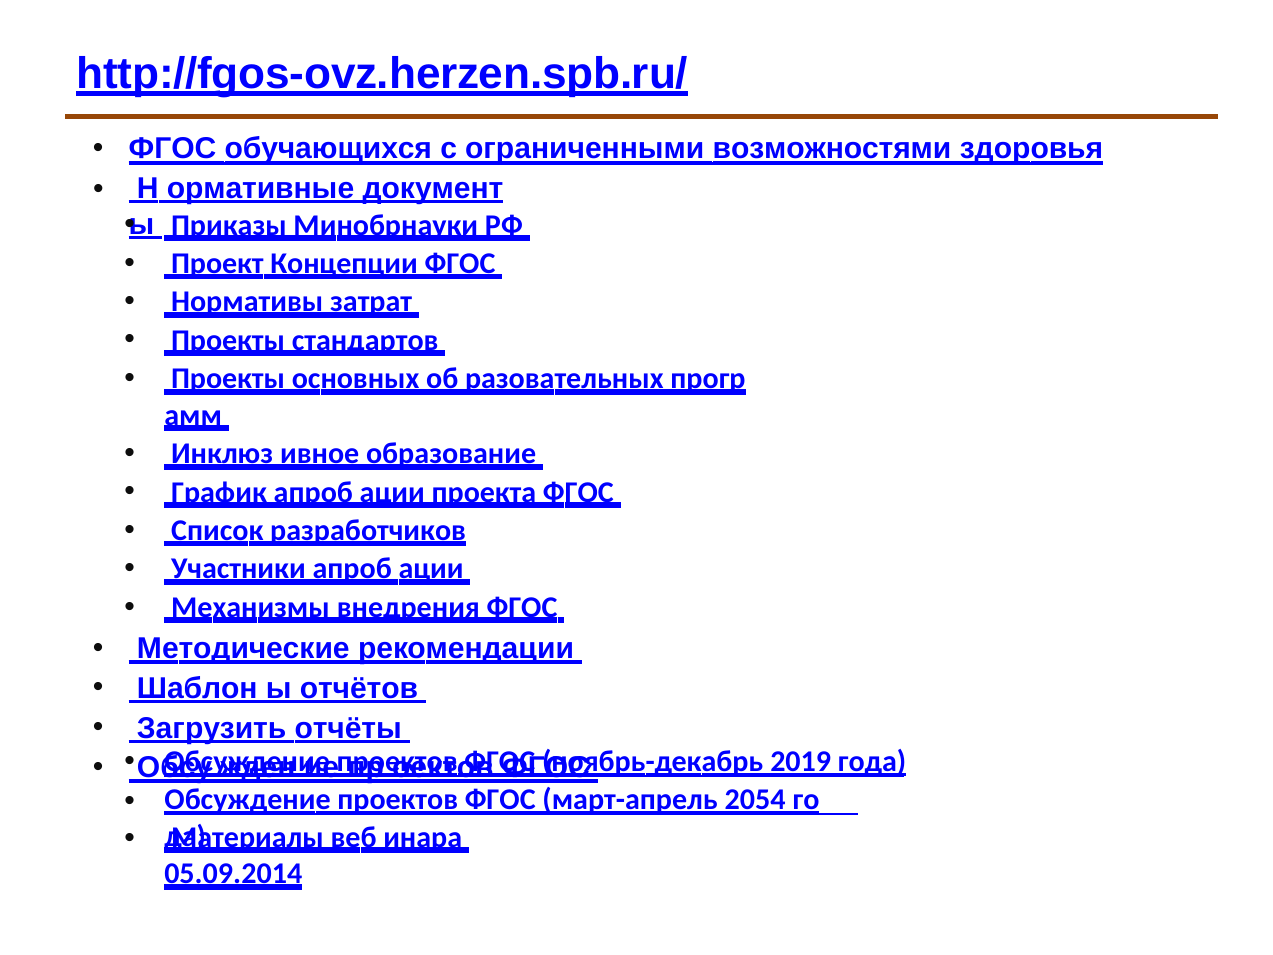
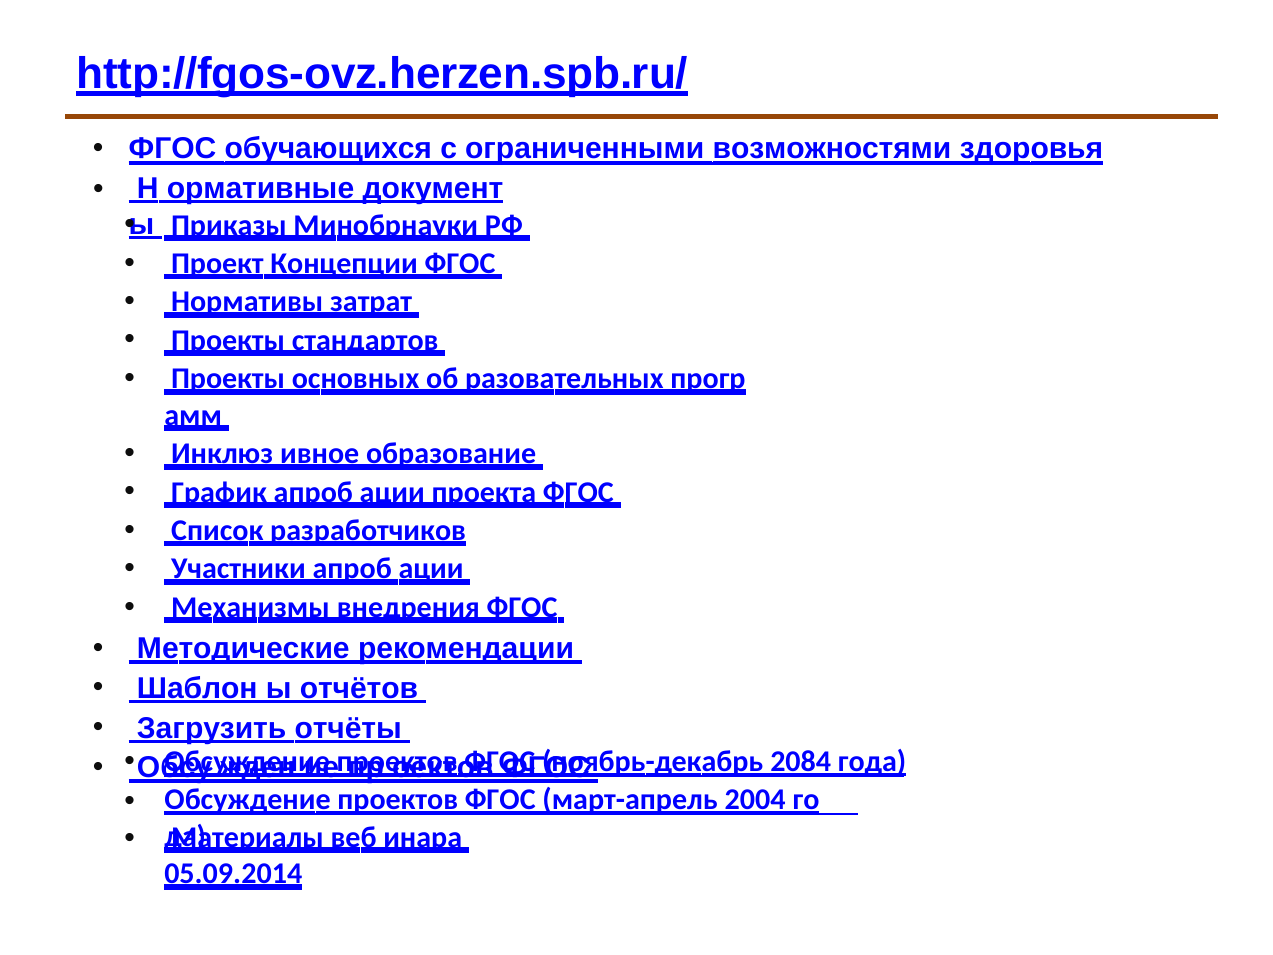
2019: 2019 -> 2084 (801, 761)
2054: 2054 -> 2004 (755, 799)
